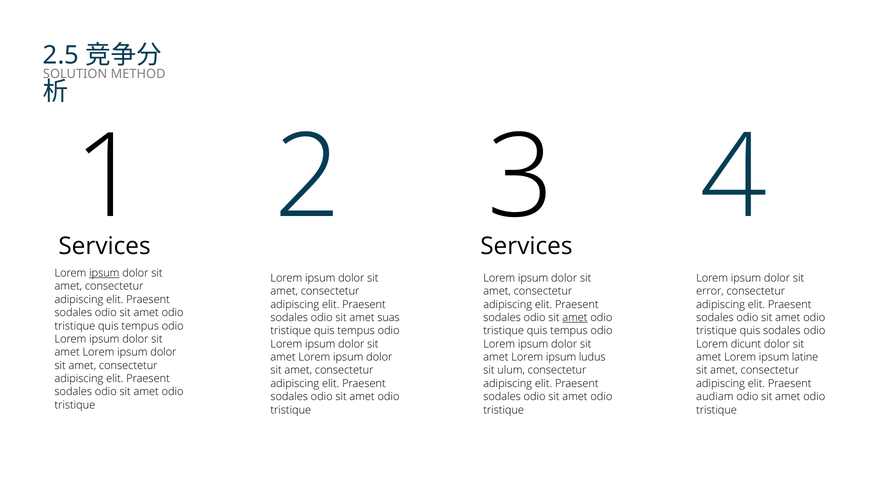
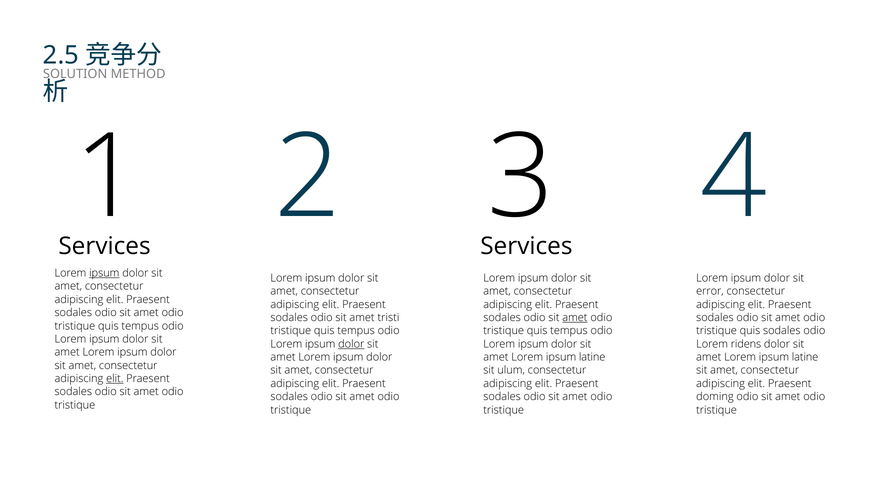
suas: suas -> tristi (388, 318)
dolor underline: none -> present (351, 344)
dicunt: dicunt -> ridens (746, 344)
ludus: ludus -> latine (592, 358)
elit underline: none -> present (115, 379)
audiam: audiam -> doming (715, 397)
